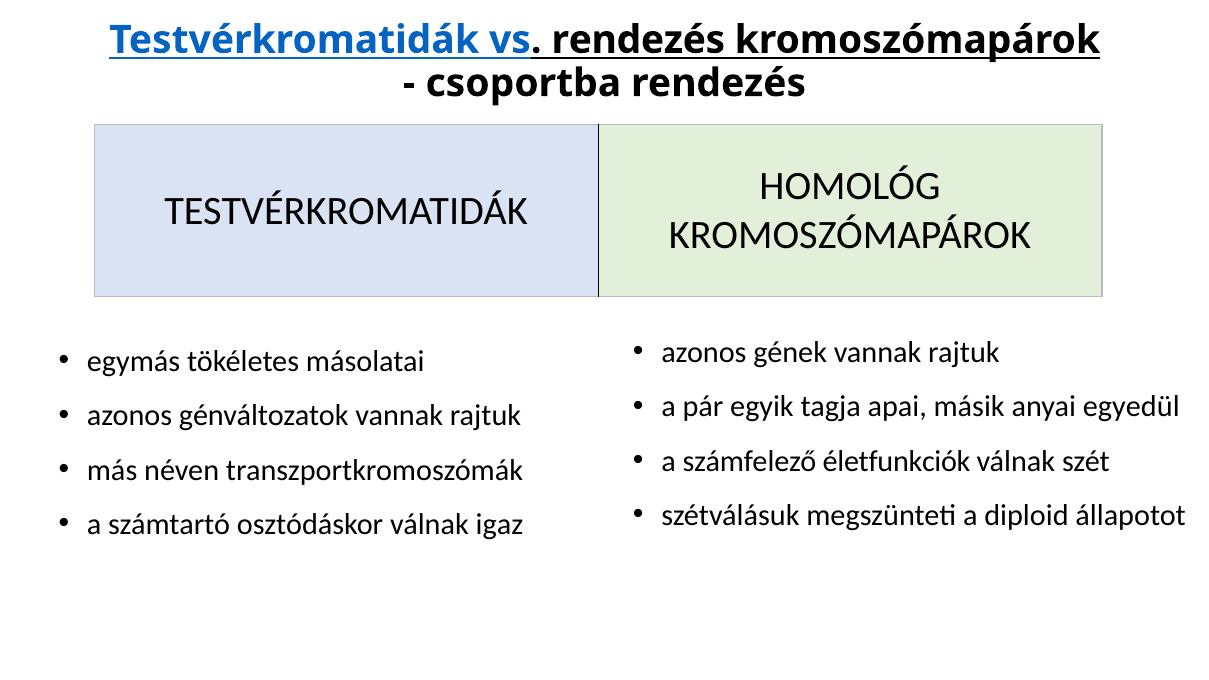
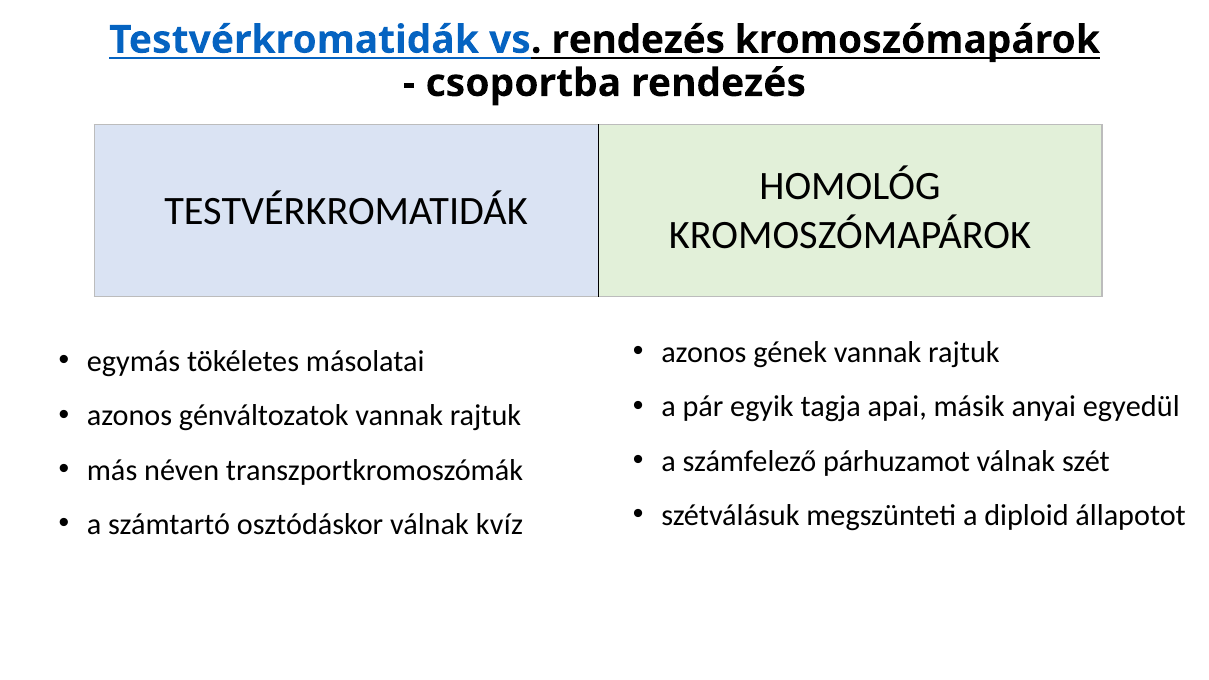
életfunkciók: életfunkciók -> párhuzamot (897, 461)
igaz: igaz -> kvíz (499, 525)
